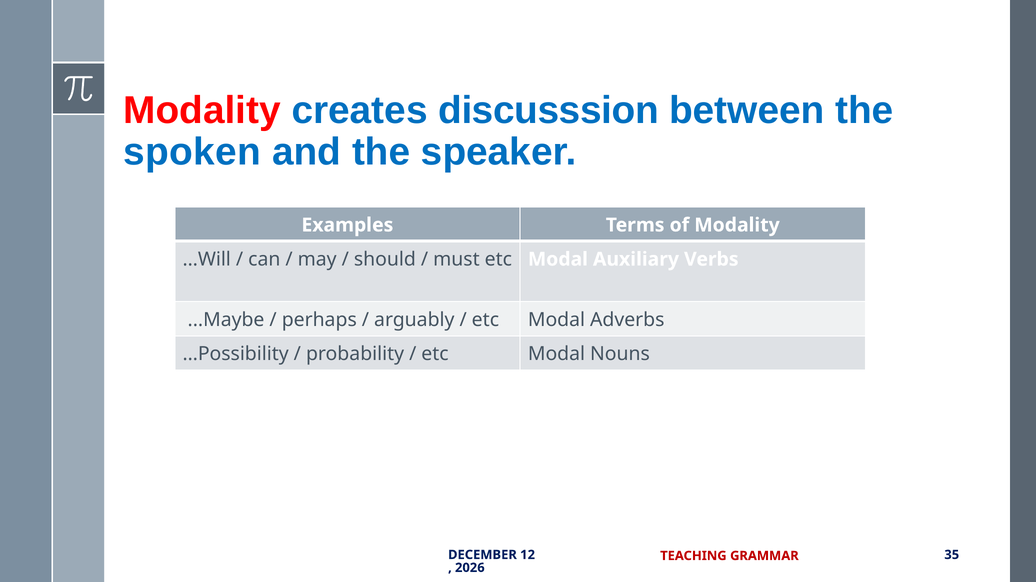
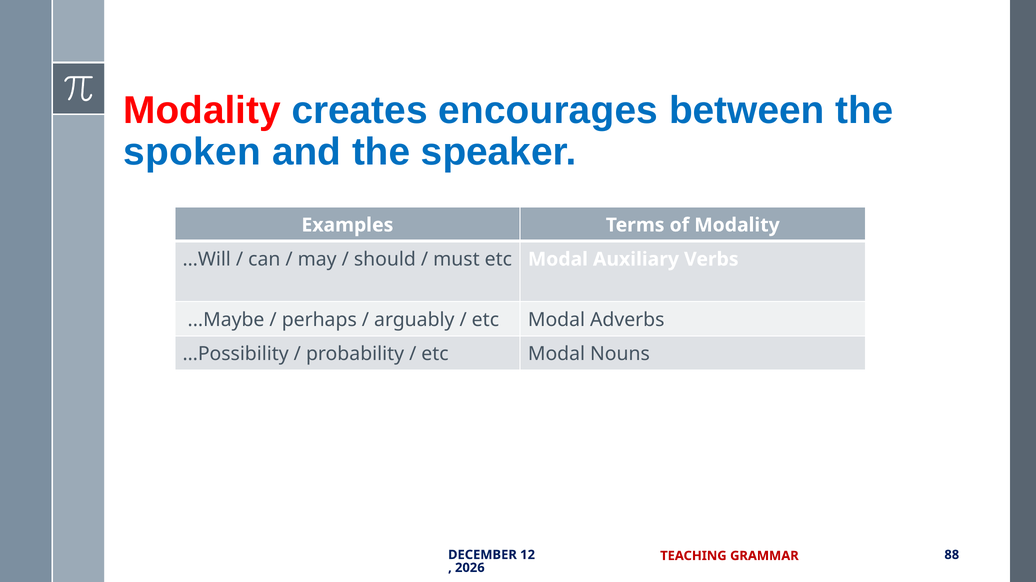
discusssion: discusssion -> encourages (548, 110)
35: 35 -> 88 (952, 555)
